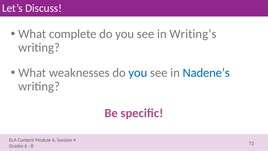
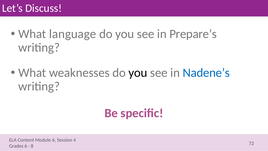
complete: complete -> language (73, 34)
Writing’s: Writing’s -> Prepare’s (193, 34)
you colour: blue -> black (138, 73)
